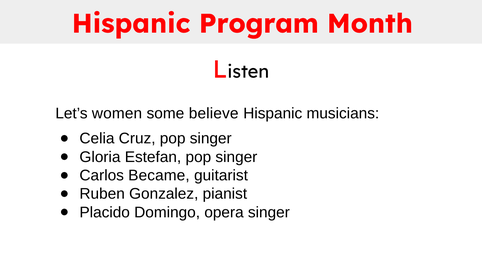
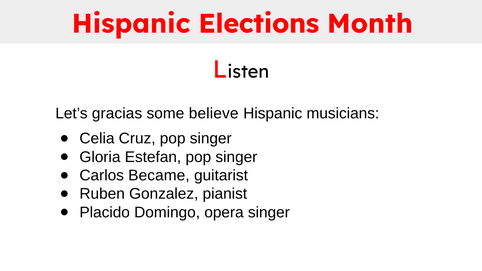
Program: Program -> Elections (259, 24)
women: women -> gracias (117, 113)
